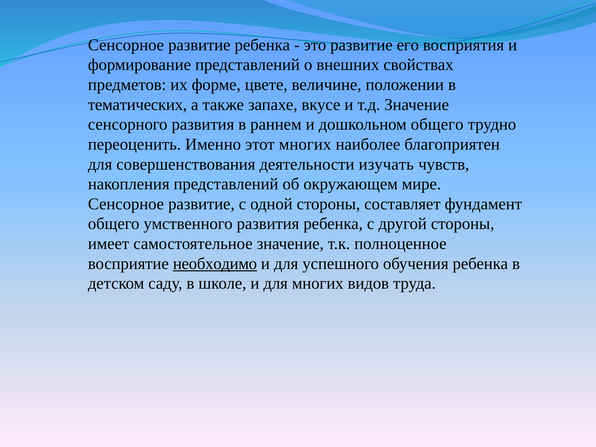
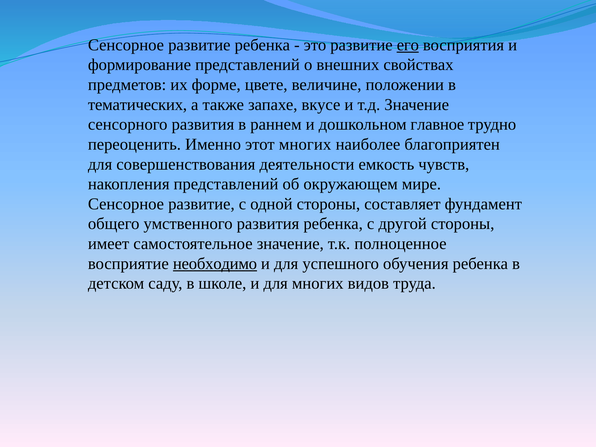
его underline: none -> present (408, 45)
дошкольном общего: общего -> главное (437, 124)
изучать: изучать -> емкость (386, 164)
